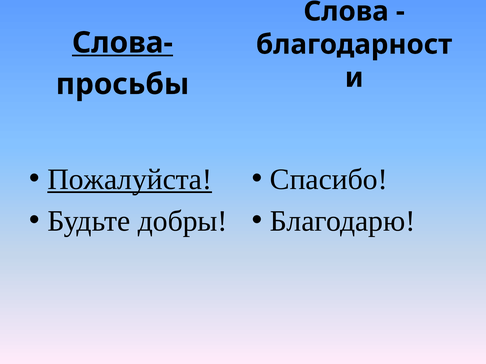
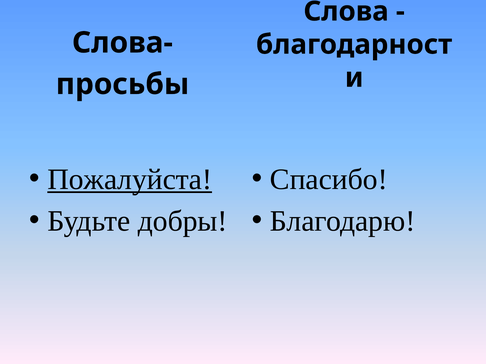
Слова- underline: present -> none (123, 43)
